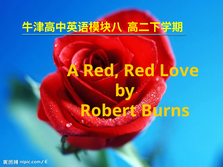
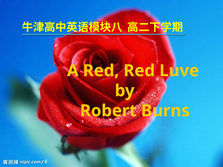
Love: Love -> Luve (179, 71)
